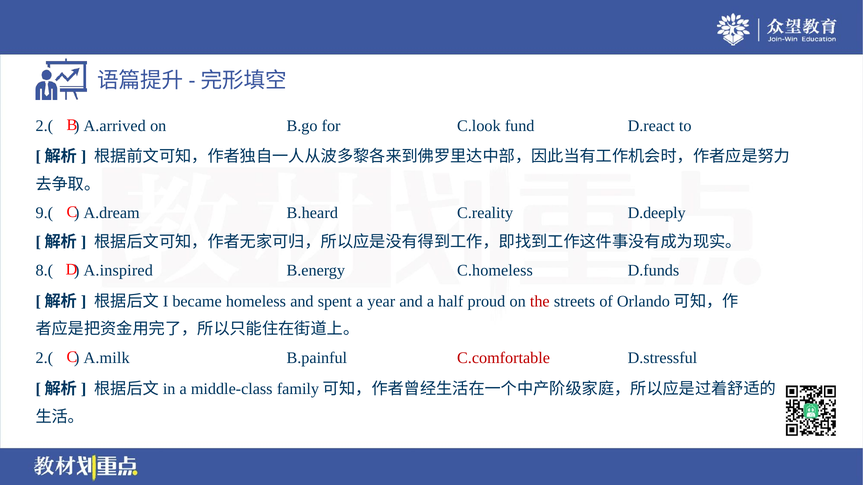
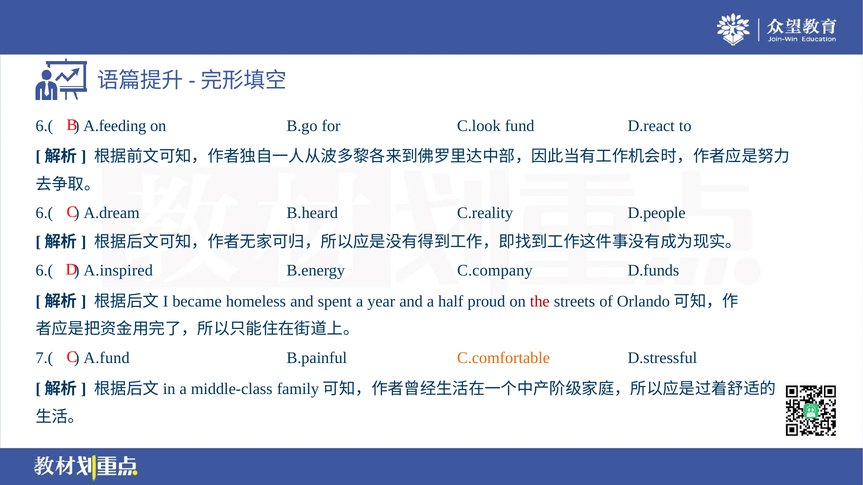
2.(: 2.( -> 6.( (44, 126)
A.arrived: A.arrived -> A.feeding (115, 126)
9.(: 9.( -> 6.( (44, 213)
D.deeply: D.deeply -> D.people (657, 213)
8.(: 8.( -> 6.( (44, 271)
C.homeless: C.homeless -> C.company (495, 271)
2.(: 2.( -> 7.( (44, 358)
A.milk: A.milk -> A.fund (107, 358)
C.comfortable colour: red -> orange (504, 358)
